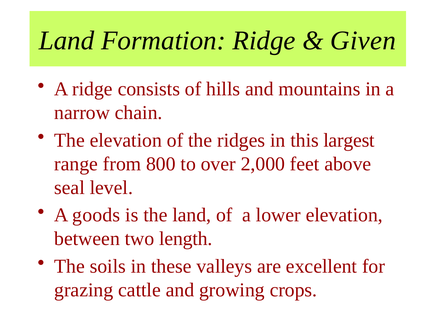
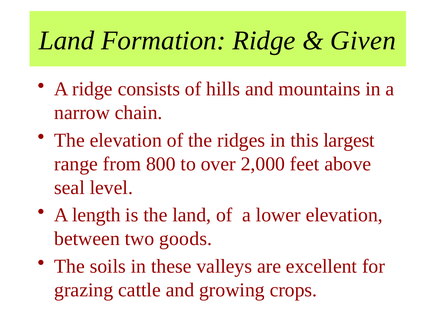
goods: goods -> length (96, 215)
length: length -> goods (186, 239)
